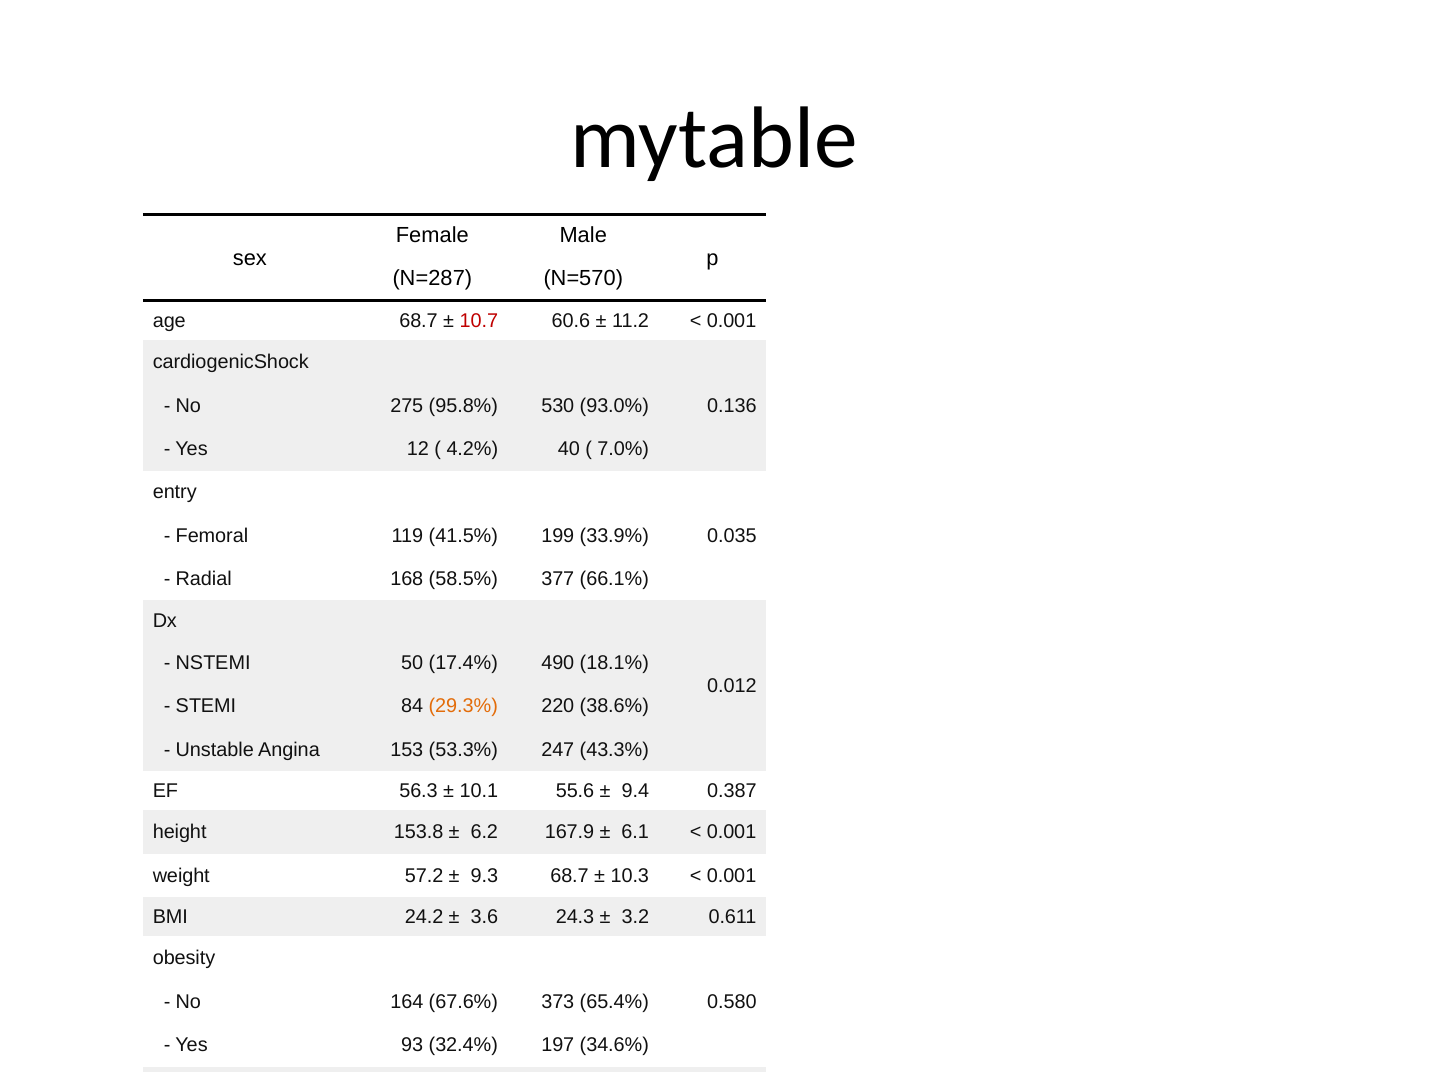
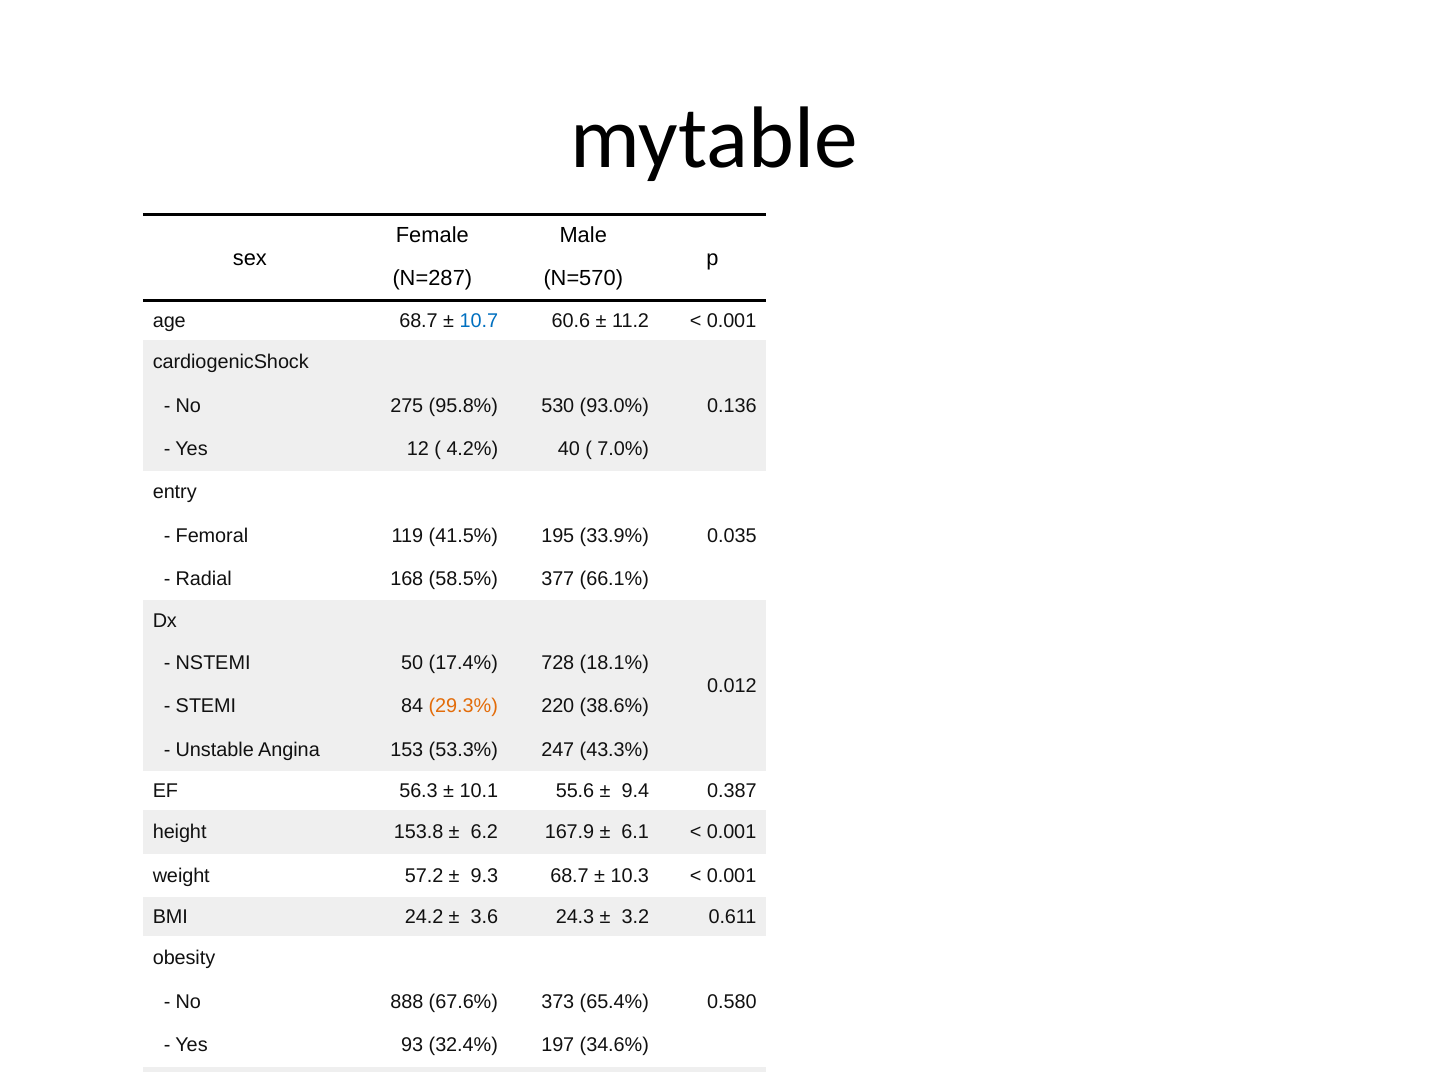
10.7 colour: red -> blue (479, 320)
199: 199 -> 195 (558, 535)
490: 490 -> 728 (558, 662)
164: 164 -> 888 (407, 1001)
